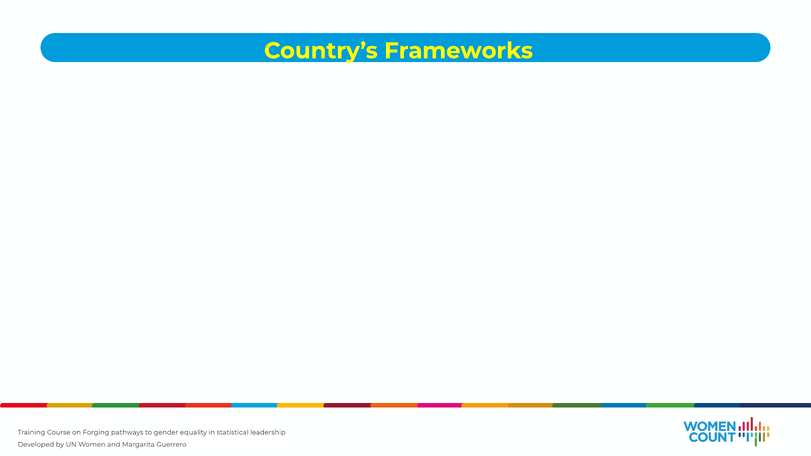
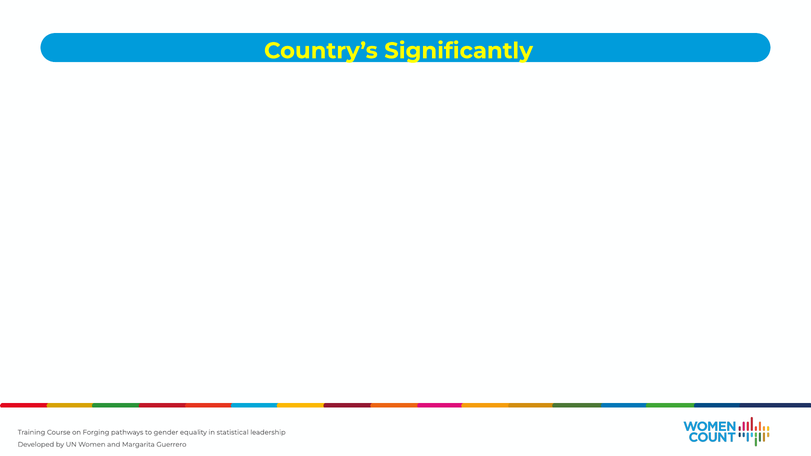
Frameworks: Frameworks -> Significantly (459, 51)
